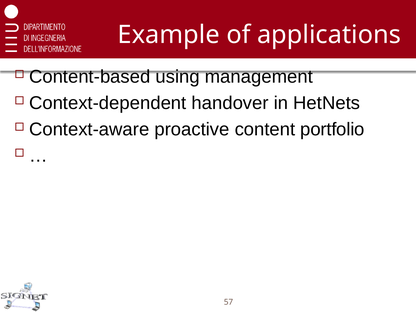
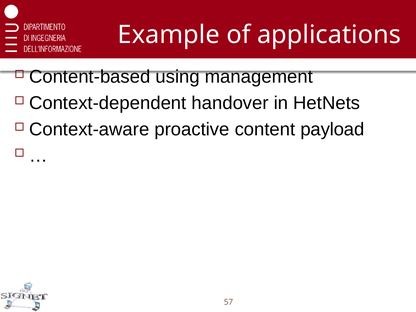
portfolio: portfolio -> payload (332, 129)
